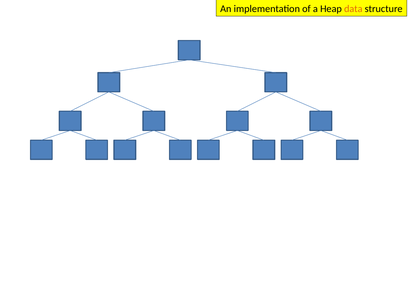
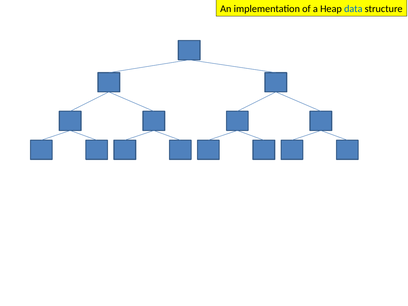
data colour: orange -> blue (353, 9)
